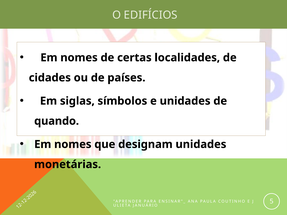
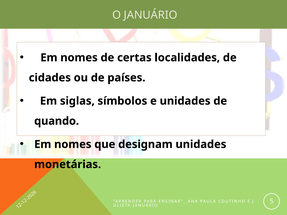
O EDIFÍCIOS: EDIFÍCIOS -> JANUÁRIO (151, 15)
